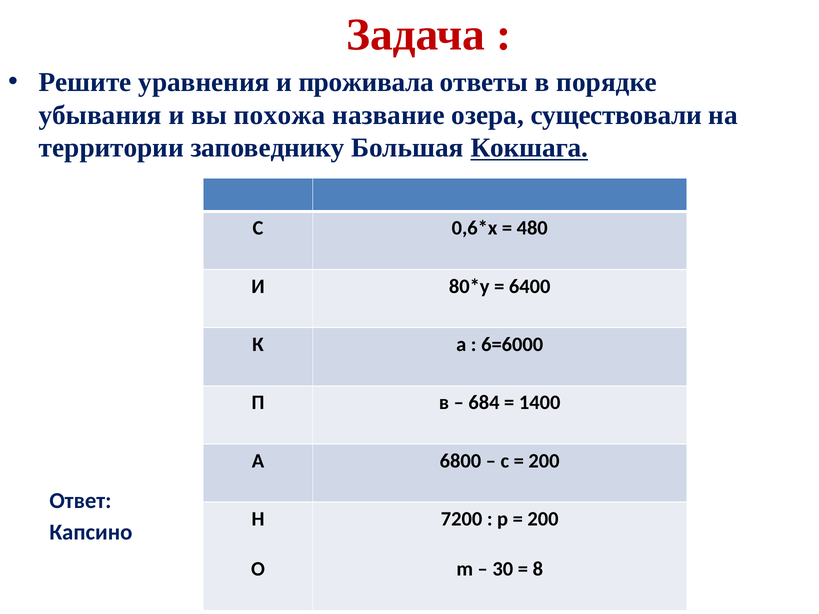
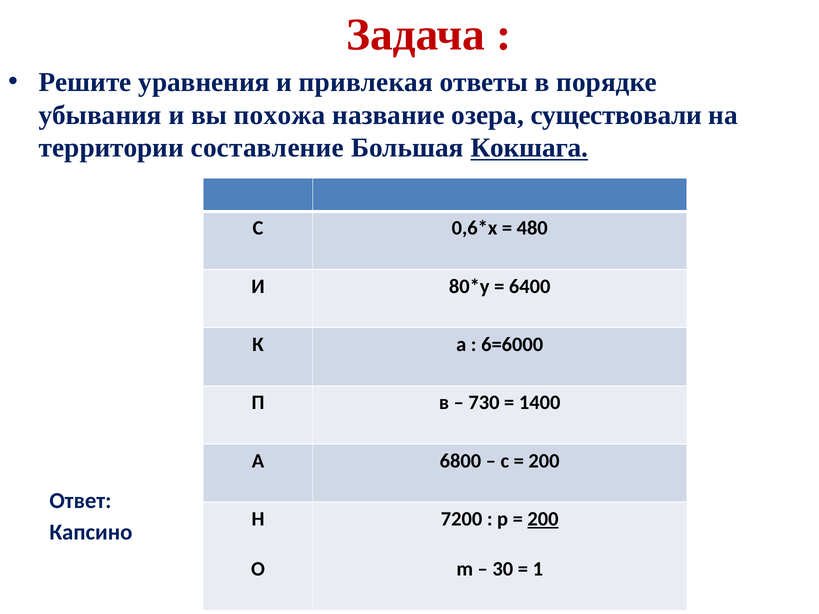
проживала: проживала -> привлекая (366, 82)
заповеднику: заповеднику -> составление (267, 148)
684: 684 -> 730 (484, 403)
200 underline: none -> present (543, 519)
8: 8 -> 1 (538, 569)
